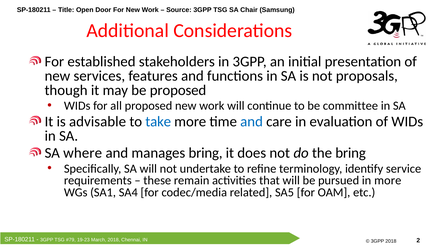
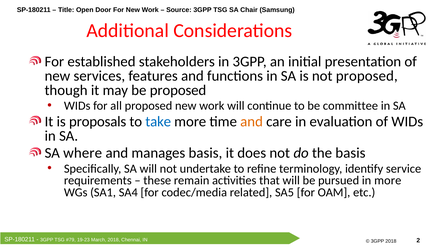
not proposals: proposals -> proposed (367, 76)
advisable: advisable -> proposals (98, 122)
and colour: blue -> orange (252, 122)
manages bring: bring -> basis (205, 153)
the bring: bring -> basis (350, 153)
